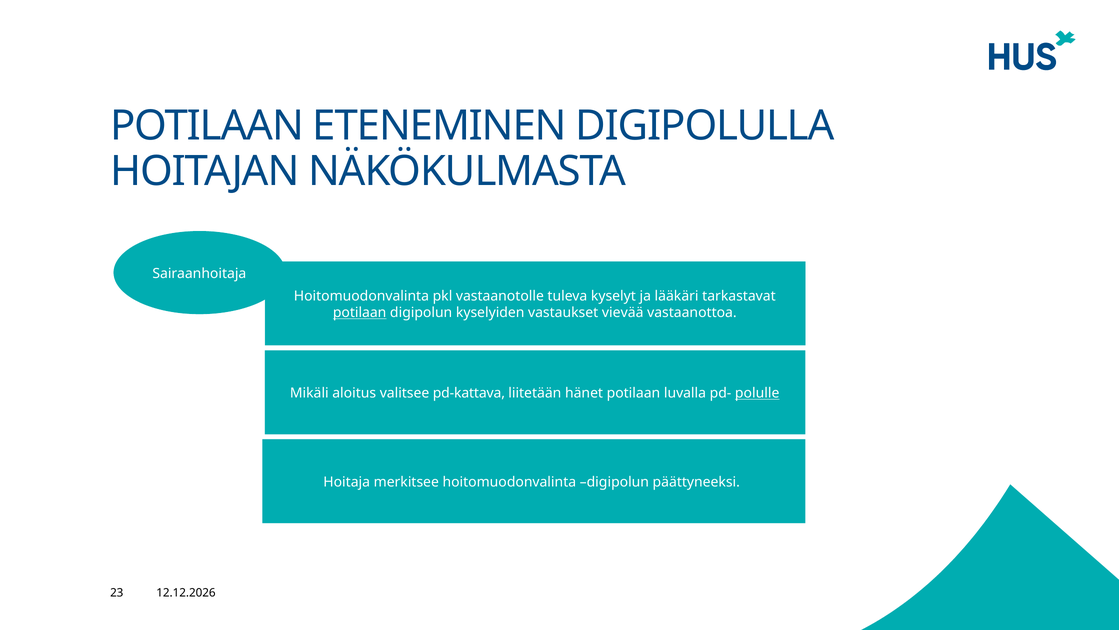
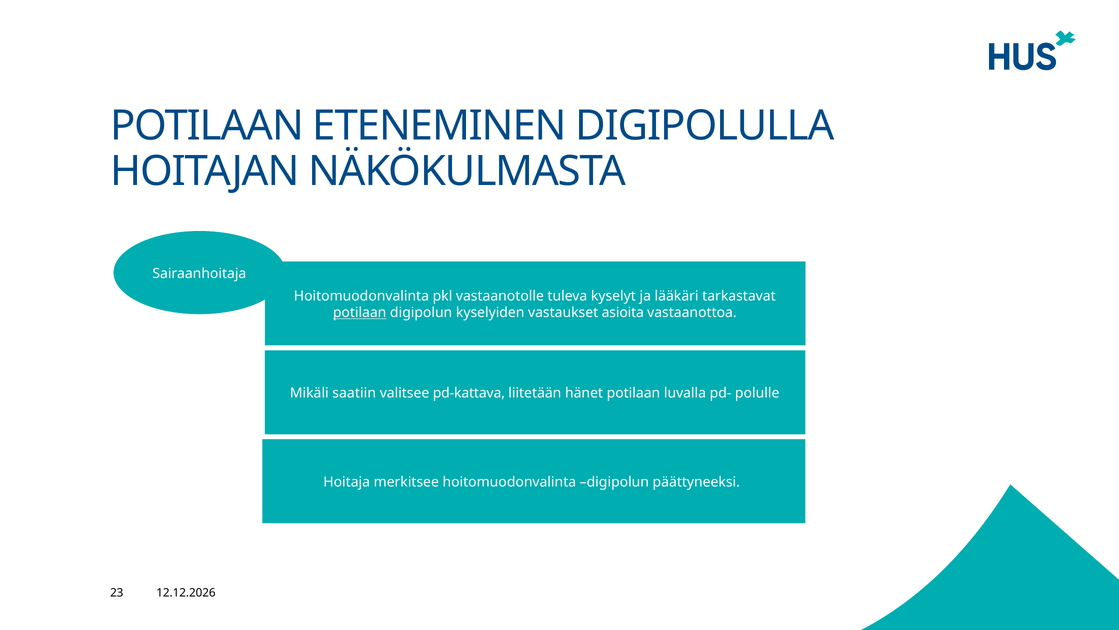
vievää: vievää -> asioita (623, 312)
aloitus: aloitus -> saatiin (354, 393)
polulle underline: present -> none (757, 393)
